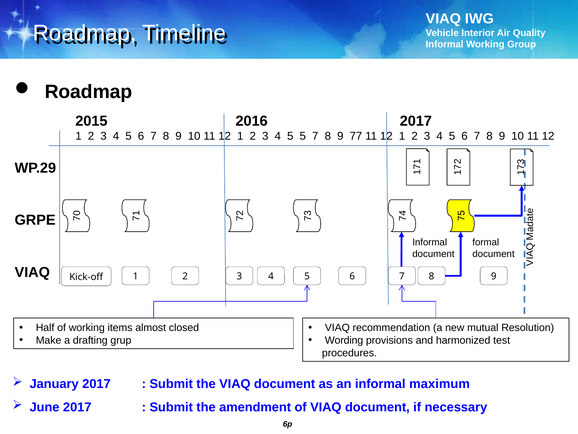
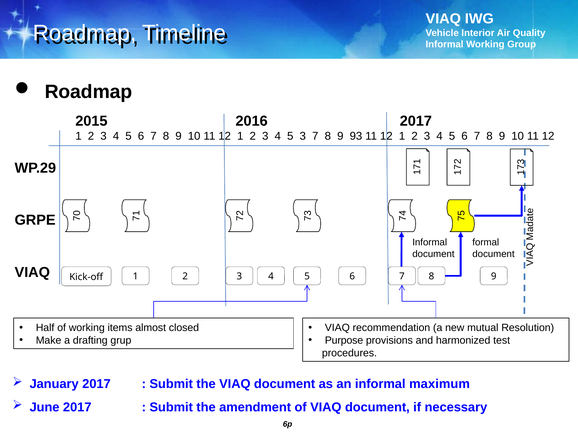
5 5: 5 -> 3 (303, 136)
77: 77 -> 93 (356, 136)
Wording: Wording -> Purpose (344, 340)
